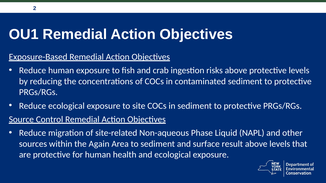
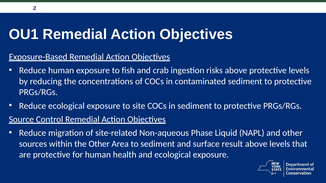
the Again: Again -> Other (99, 144)
